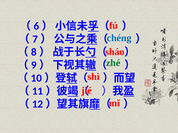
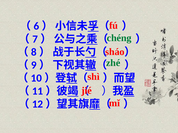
chéng colour: blue -> green (119, 38)
